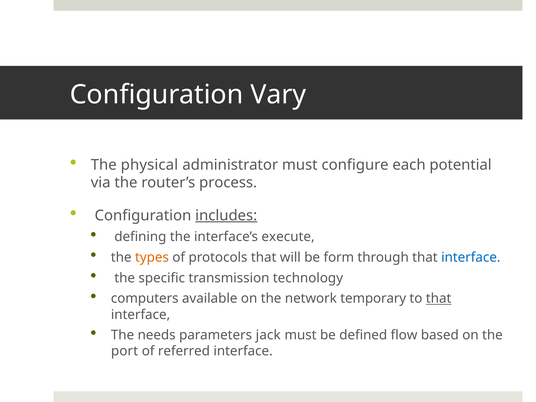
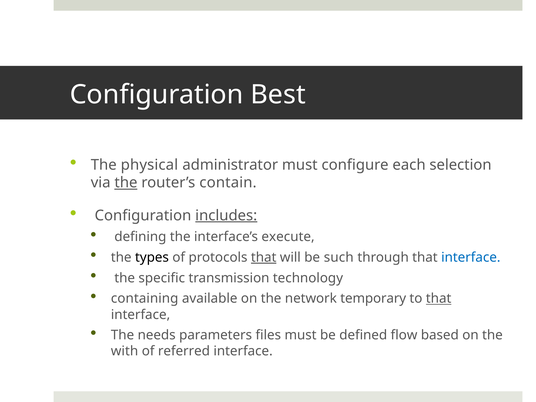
Vary: Vary -> Best (278, 95)
potential: potential -> selection (461, 165)
the underline: none -> present (126, 183)
process: process -> contain (228, 183)
types colour: orange -> black (152, 257)
that underline: none -> present (264, 257)
form: form -> such (339, 257)
computers: computers -> containing (145, 299)
jack: jack -> files (268, 335)
port: port -> with (125, 351)
